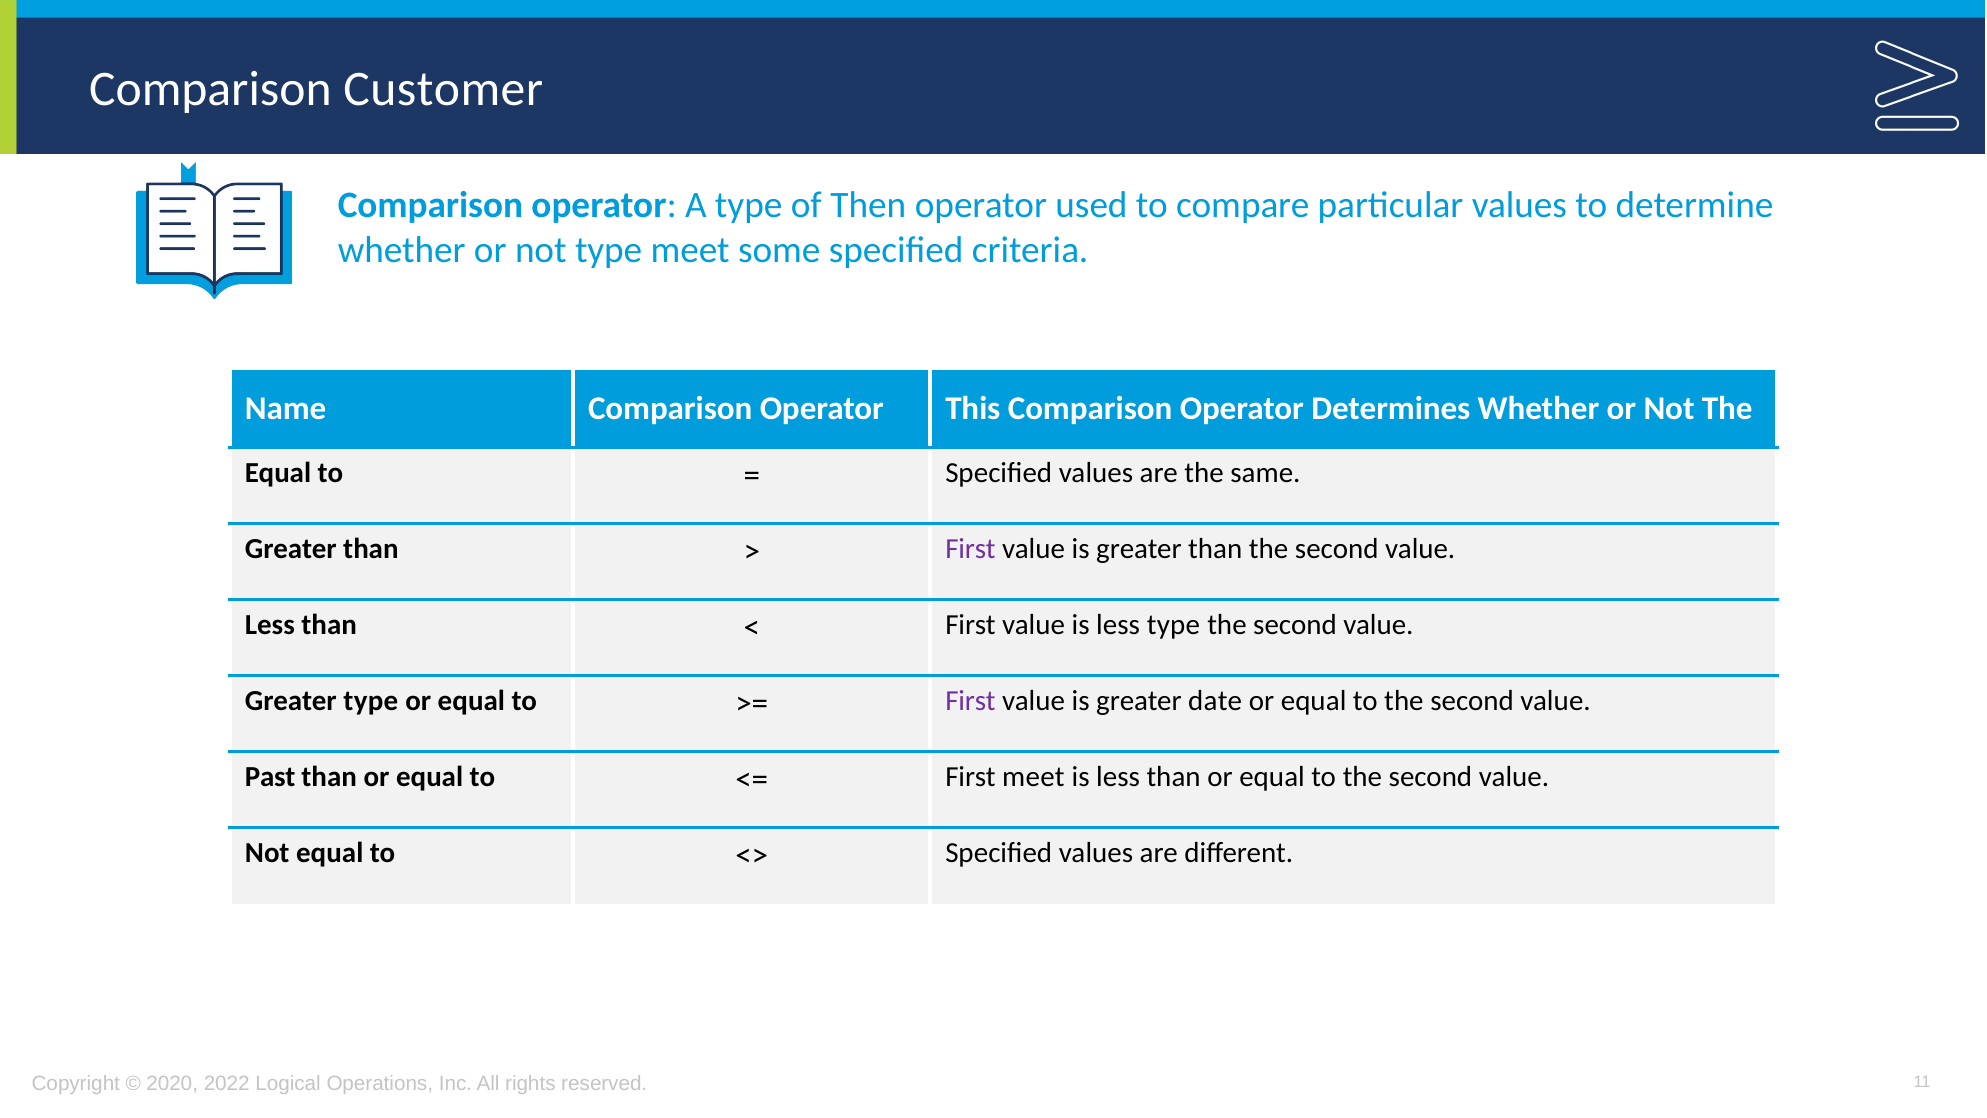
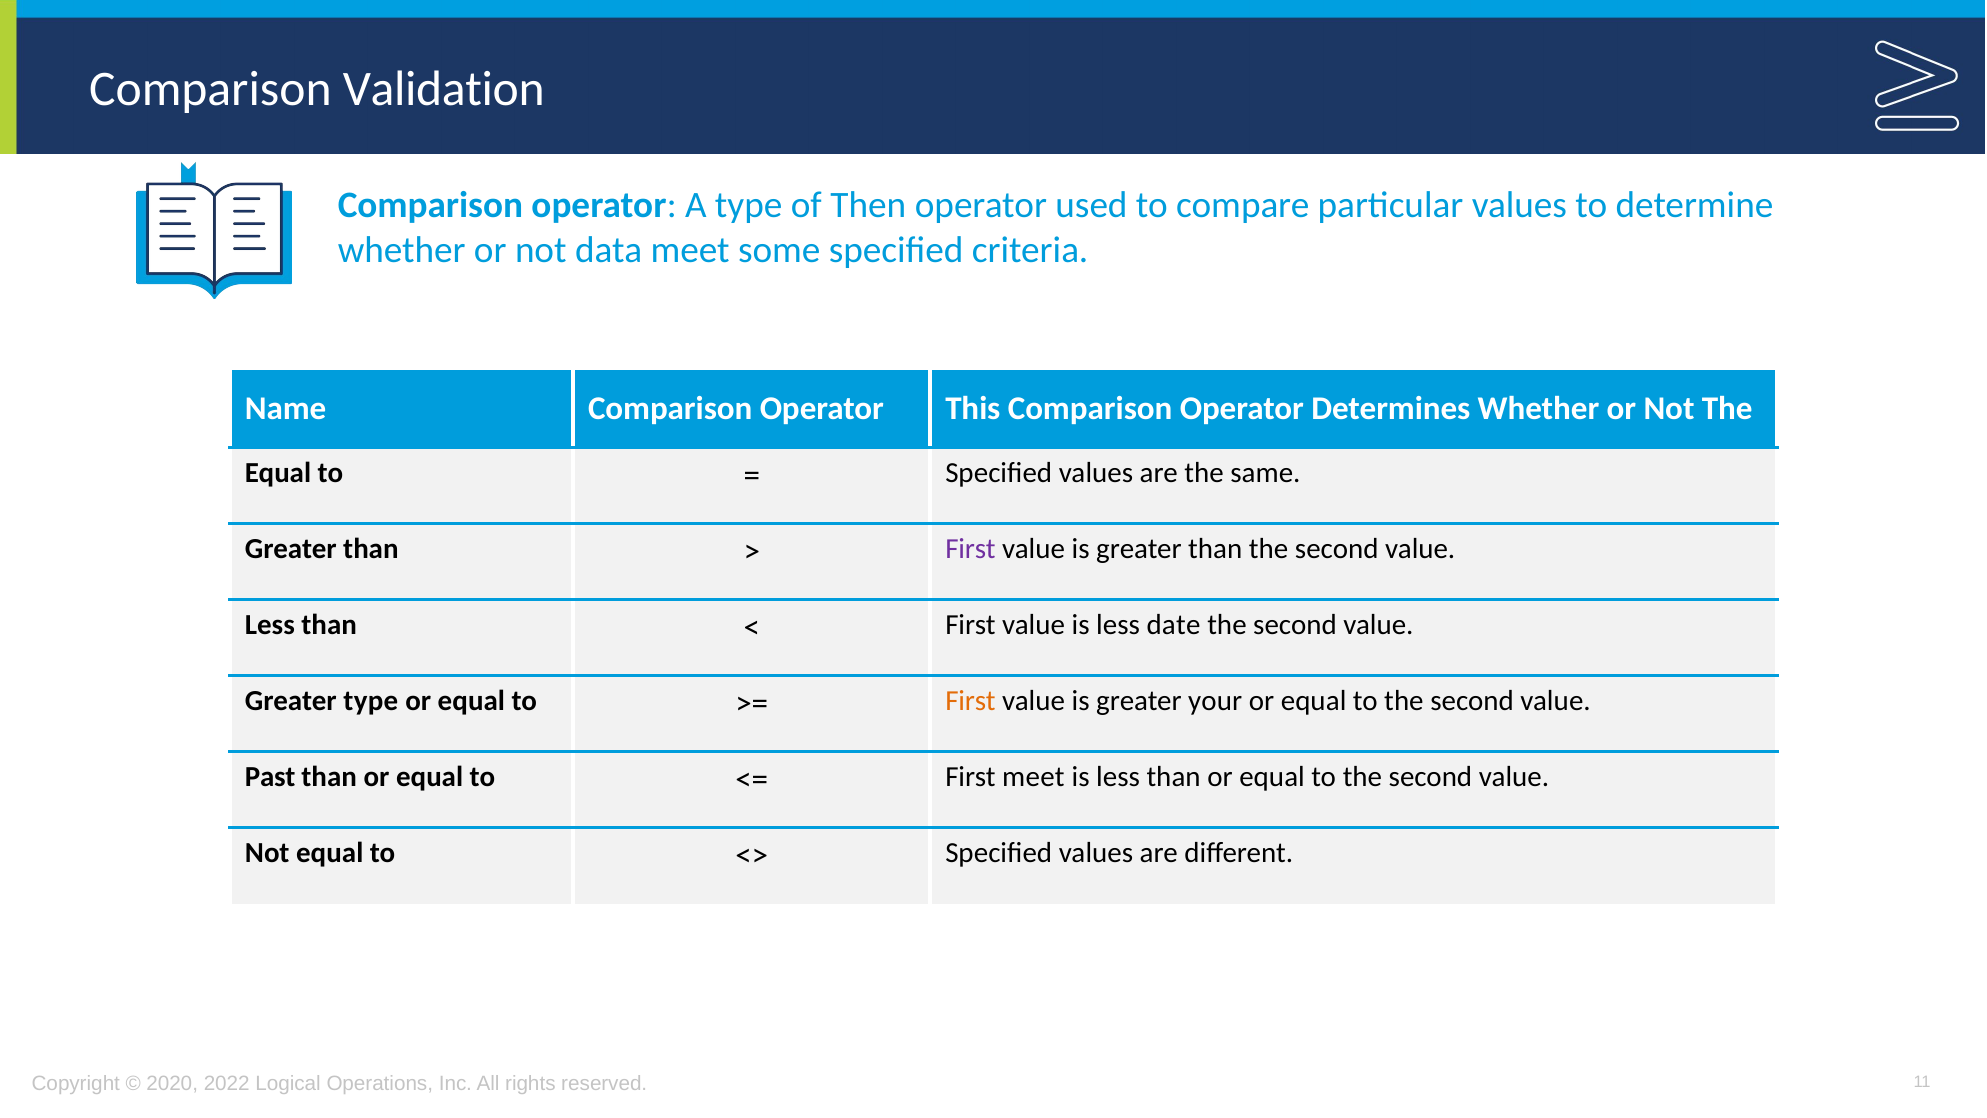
Customer: Customer -> Validation (444, 89)
not type: type -> data (609, 250)
less type: type -> date (1173, 625)
First colour: purple -> orange (970, 701)
date: date -> your (1215, 701)
